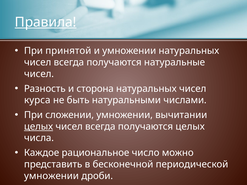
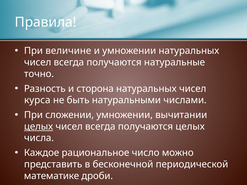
Правила underline: present -> none (46, 22)
принятой: принятой -> величине (68, 51)
чисел: чисел -> точно (39, 74)
умножении: умножении -> математике (52, 176)
